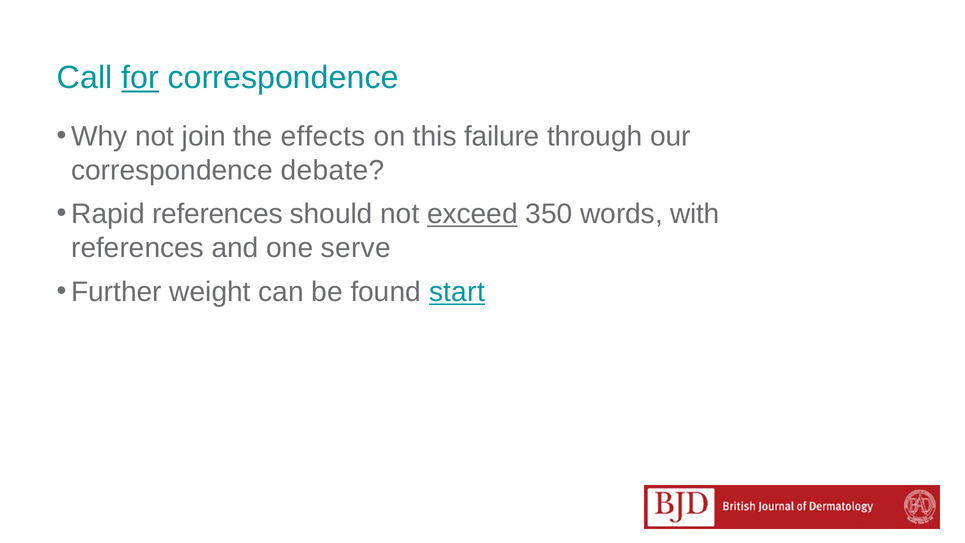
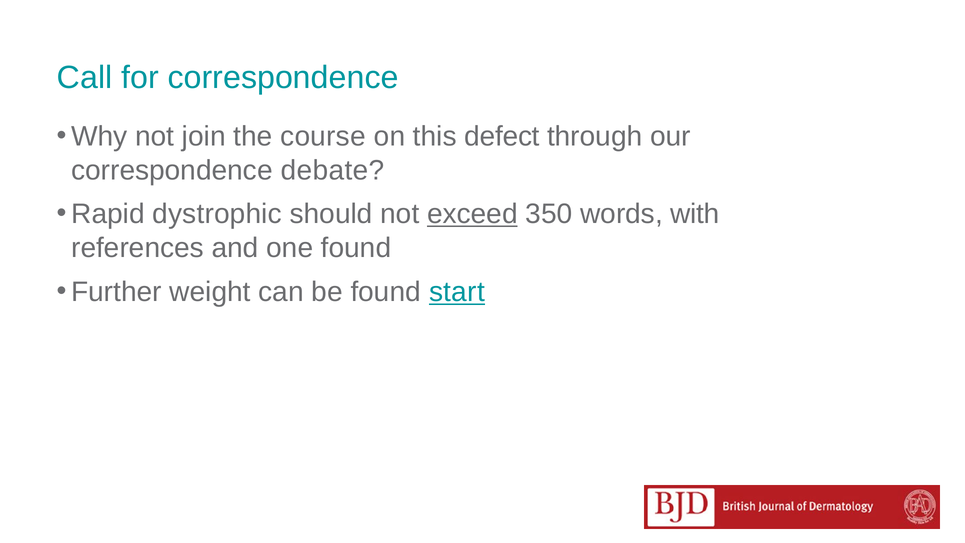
for underline: present -> none (140, 78)
effects: effects -> course (323, 136)
failure: failure -> defect (502, 136)
Rapid references: references -> dystrophic (217, 214)
one serve: serve -> found (356, 248)
